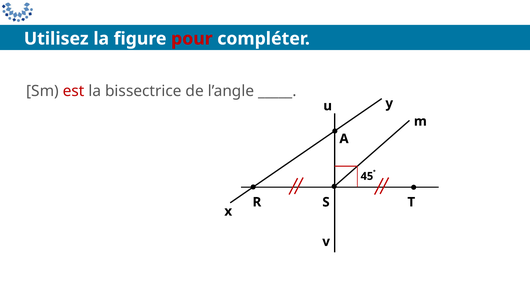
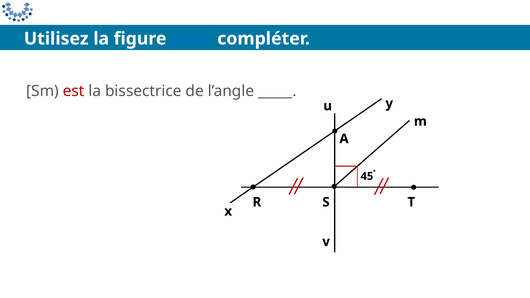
pour colour: red -> blue (192, 39)
